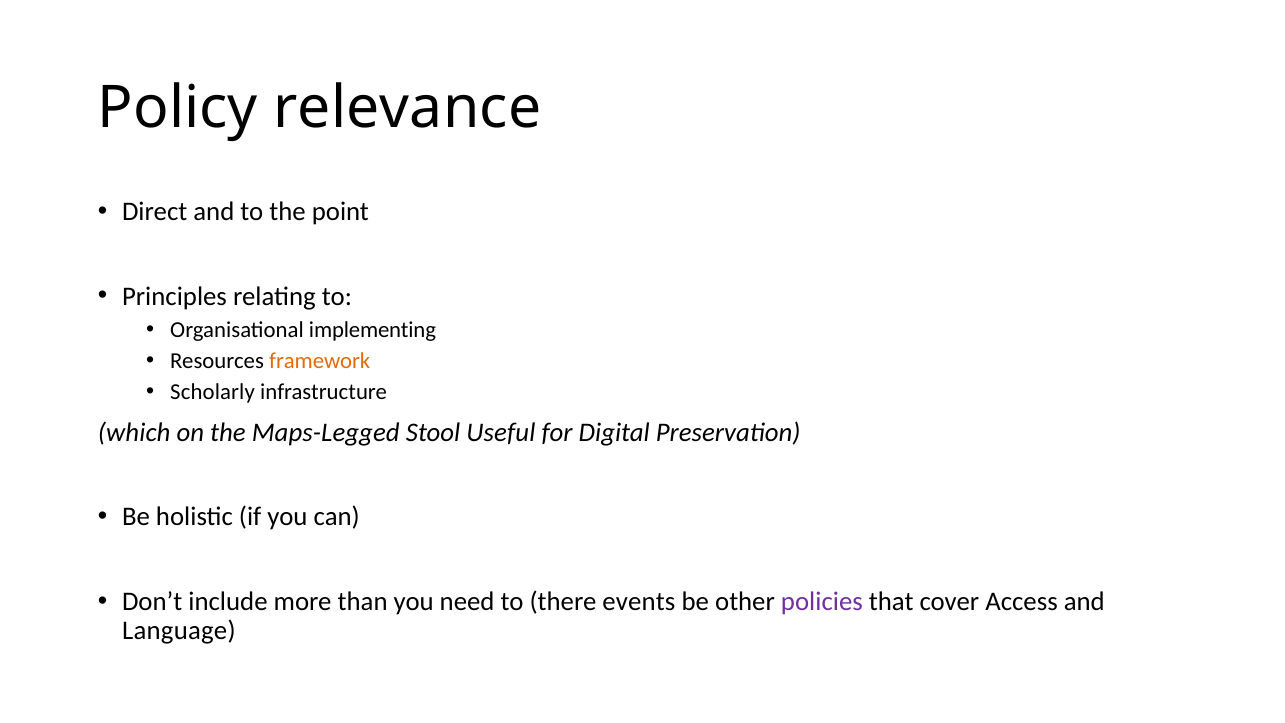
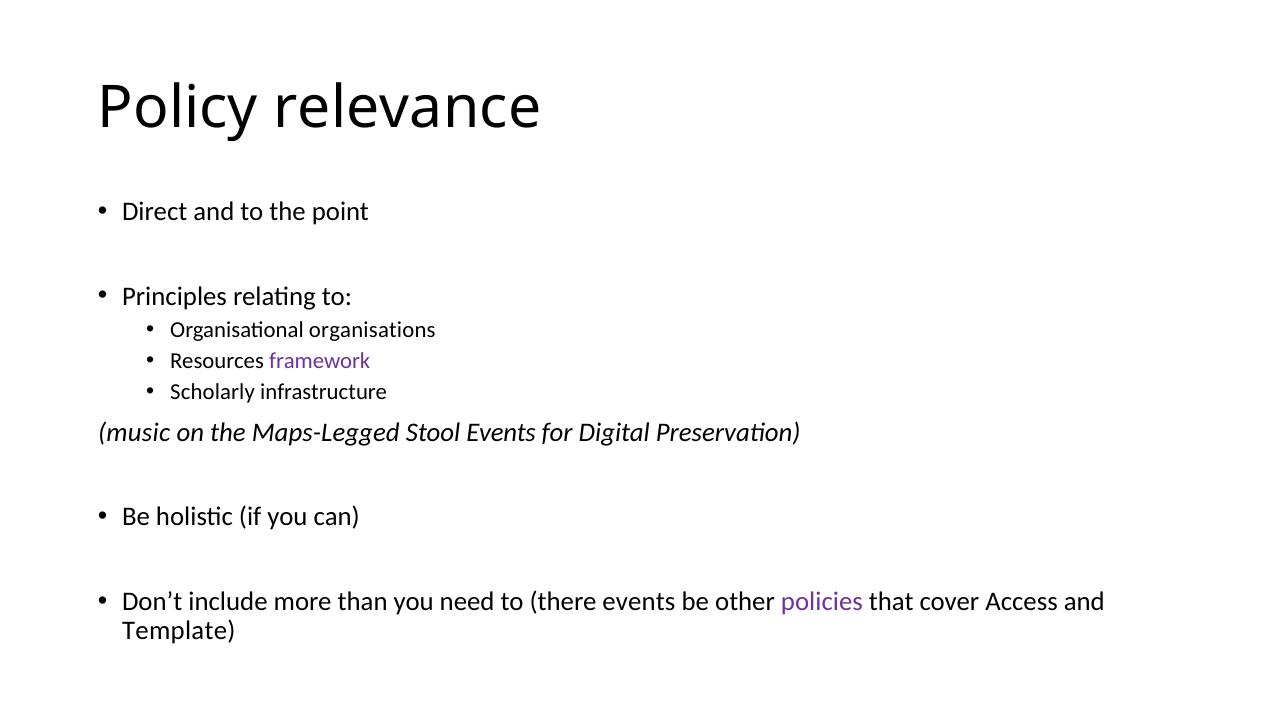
implementing: implementing -> organisations (372, 330)
framework colour: orange -> purple (320, 361)
which: which -> music (134, 432)
Stool Useful: Useful -> Events (501, 432)
Language: Language -> Template (179, 630)
